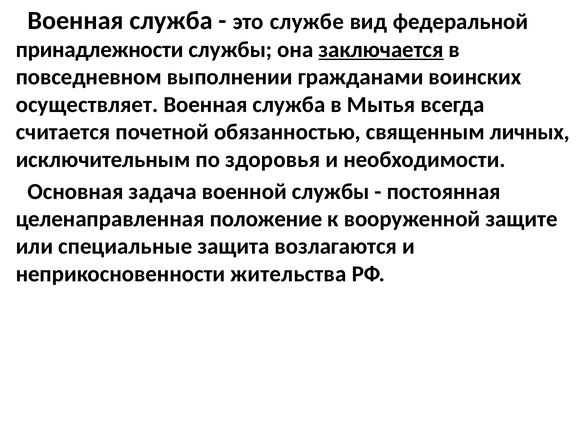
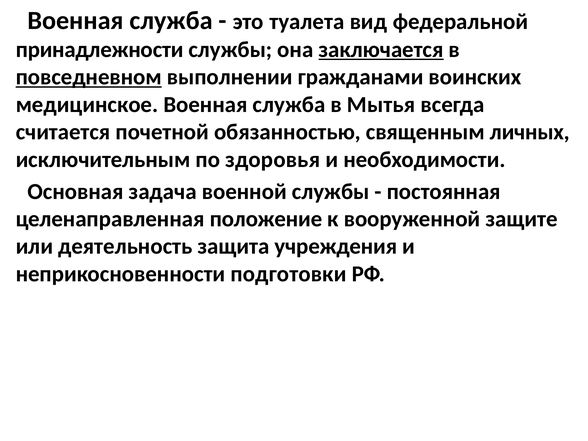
службе: службе -> туалета (307, 22)
повседневном underline: none -> present (89, 77)
осуществляет: осуществляет -> медицинское (87, 105)
специальные: специальные -> деятельность (125, 246)
возлагаются: возлагаются -> учреждения (336, 246)
жительства: жительства -> подготовки (288, 274)
